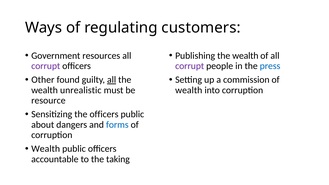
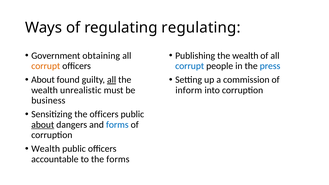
regulating customers: customers -> regulating (201, 28)
resources: resources -> obtaining (101, 56)
corrupt colour: purple -> orange (46, 66)
corrupt colour: purple -> blue (190, 66)
Other: Other -> About (43, 80)
wealth: wealth -> inform (189, 90)
resource: resource -> business (48, 101)
about underline: none -> present (43, 125)
the taking: taking -> forms (118, 159)
